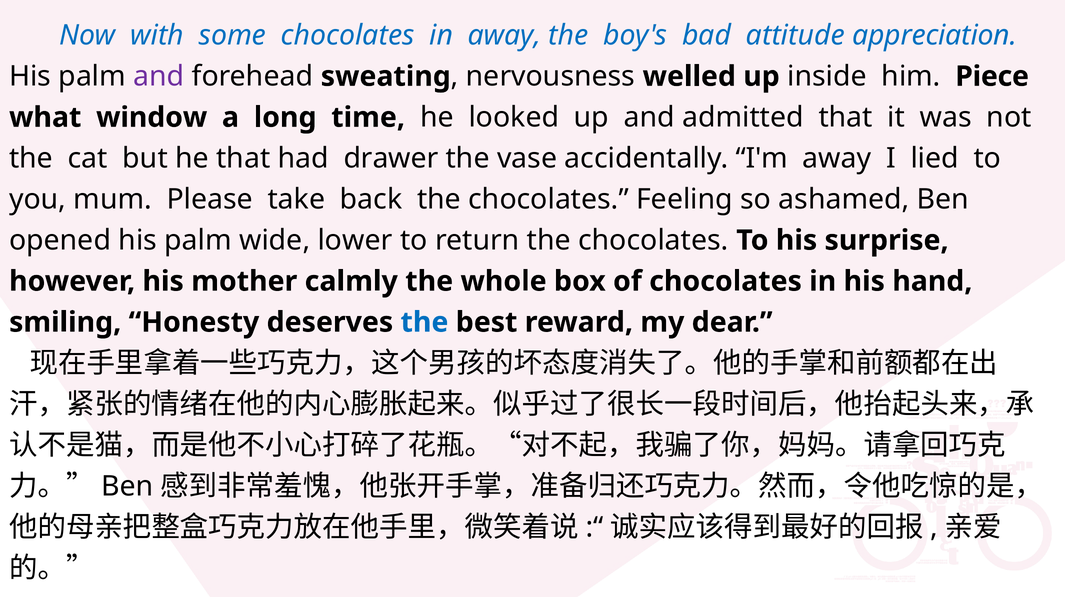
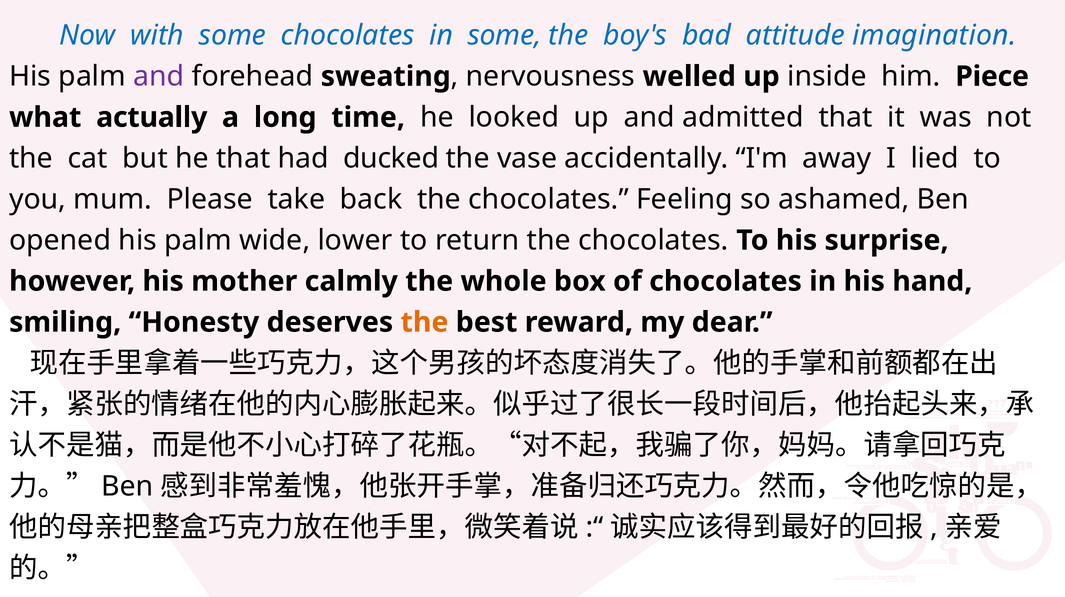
in away: away -> some (505, 35)
appreciation: appreciation -> imagination (934, 35)
window: window -> actually (152, 117)
drawer: drawer -> ducked (391, 158)
the colour: blue -> orange (424, 322)
